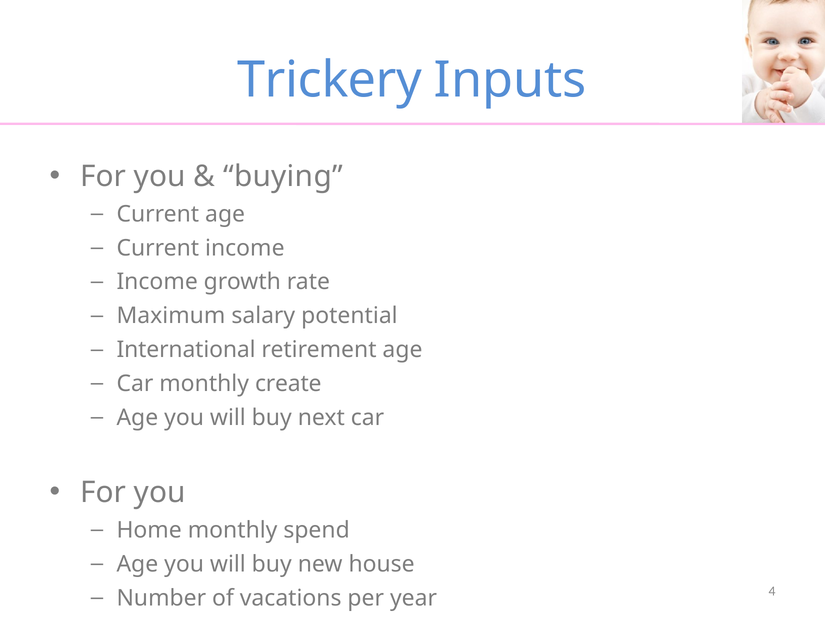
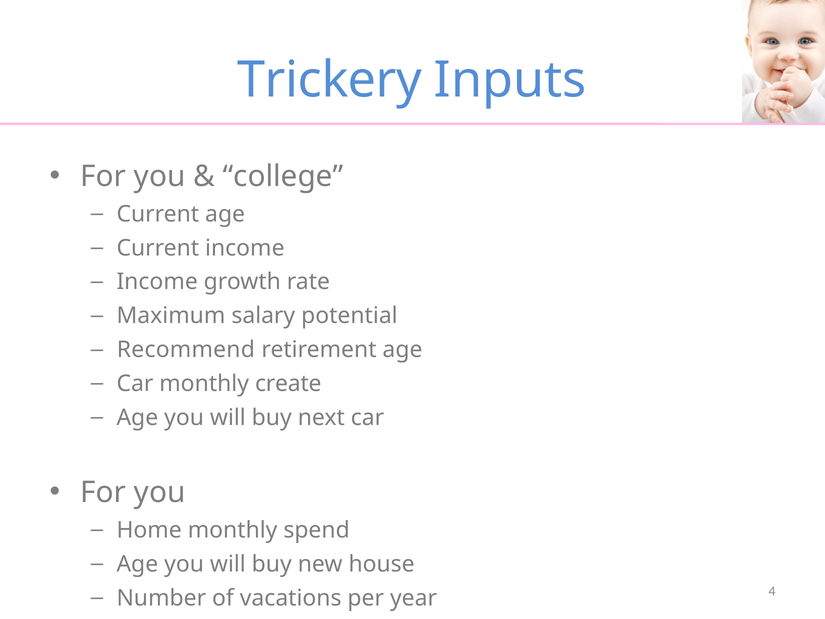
buying: buying -> college (283, 176)
International: International -> Recommend (186, 350)
